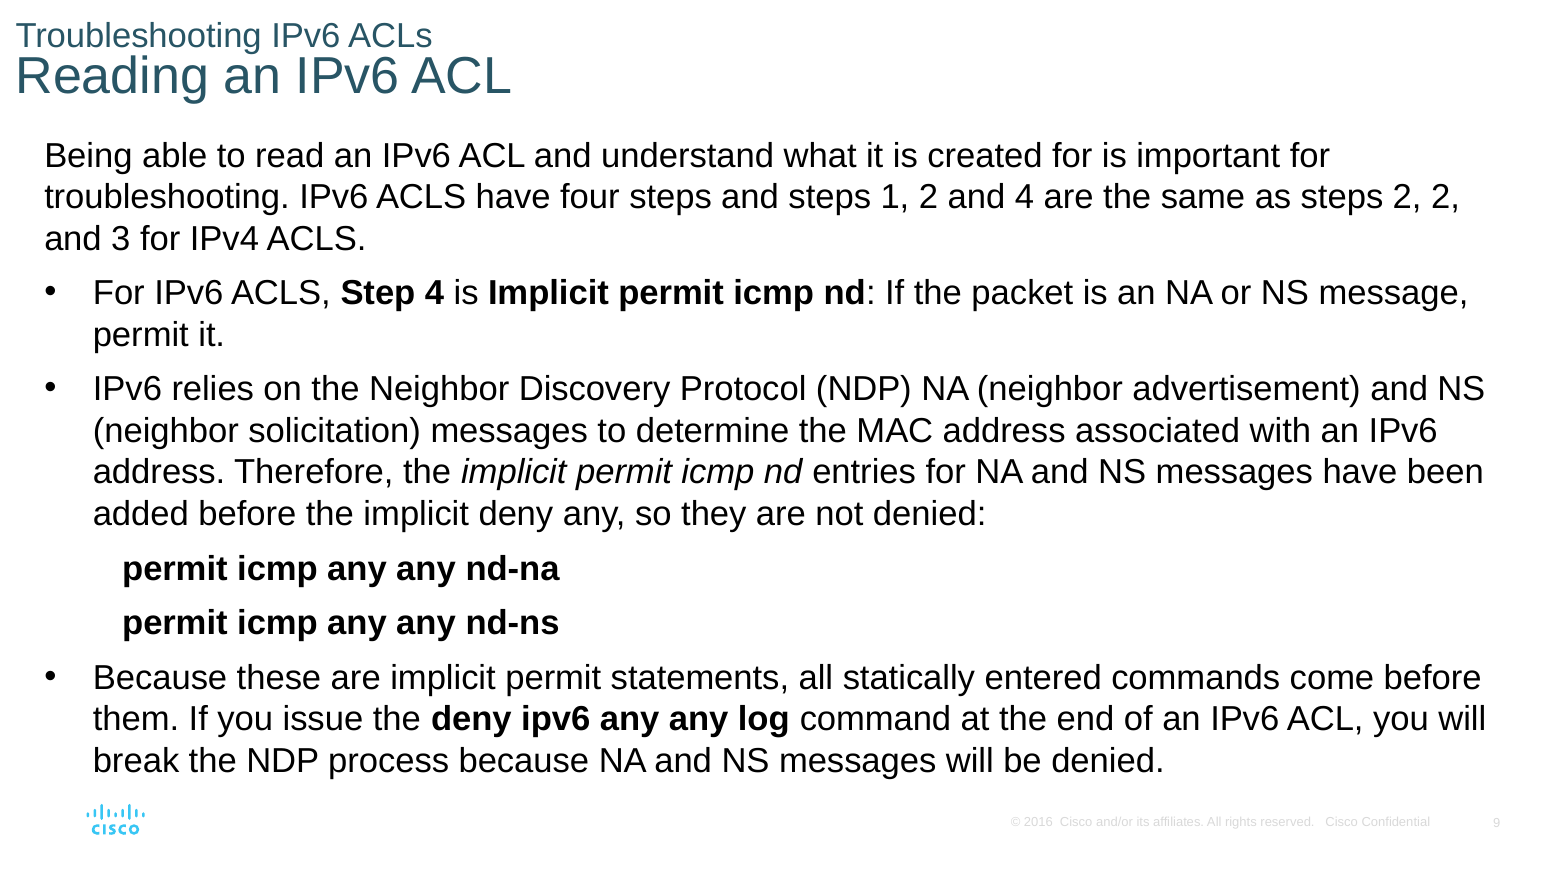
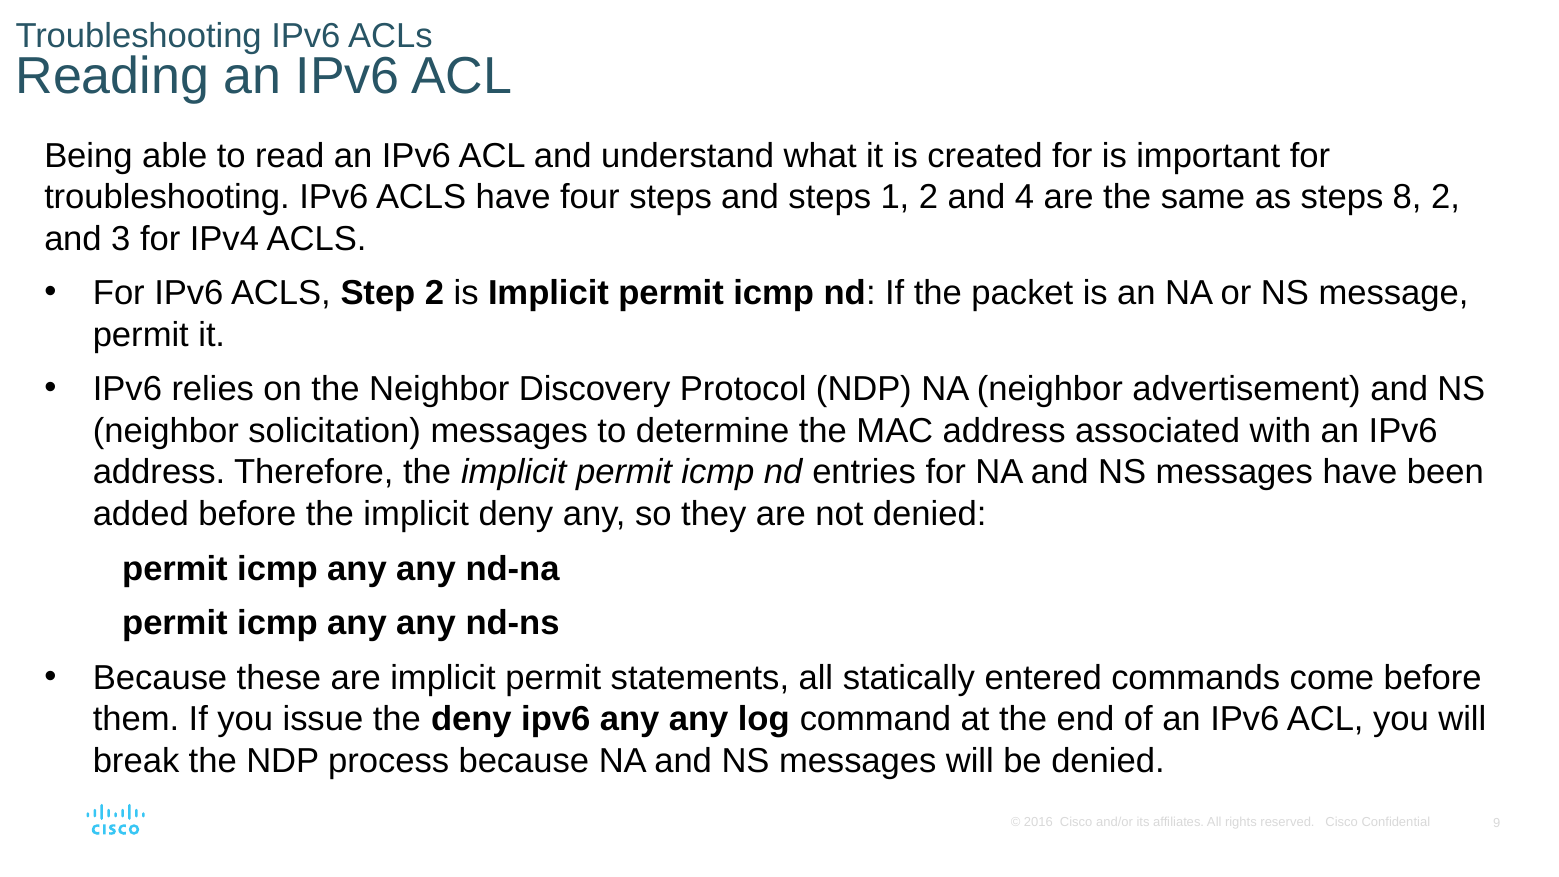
steps 2: 2 -> 8 (1407, 197)
Step 4: 4 -> 2 (434, 293)
